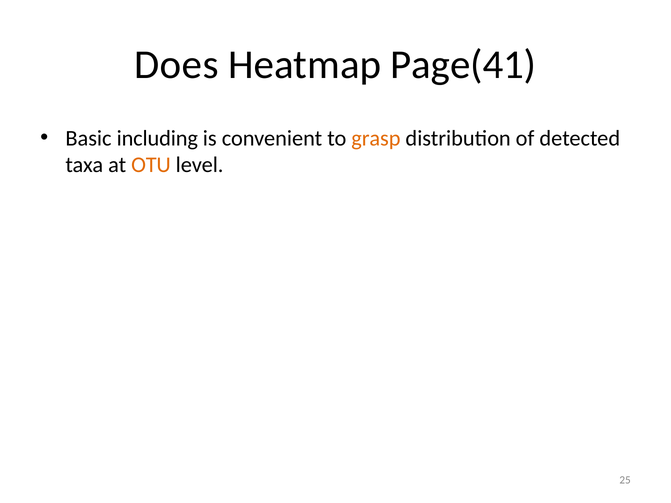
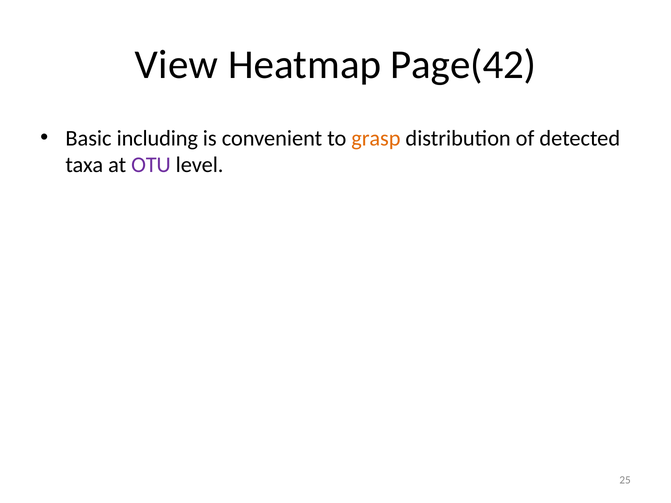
Does: Does -> View (176, 65)
Page(41: Page(41 -> Page(42 (463, 65)
OTU colour: orange -> purple (151, 165)
